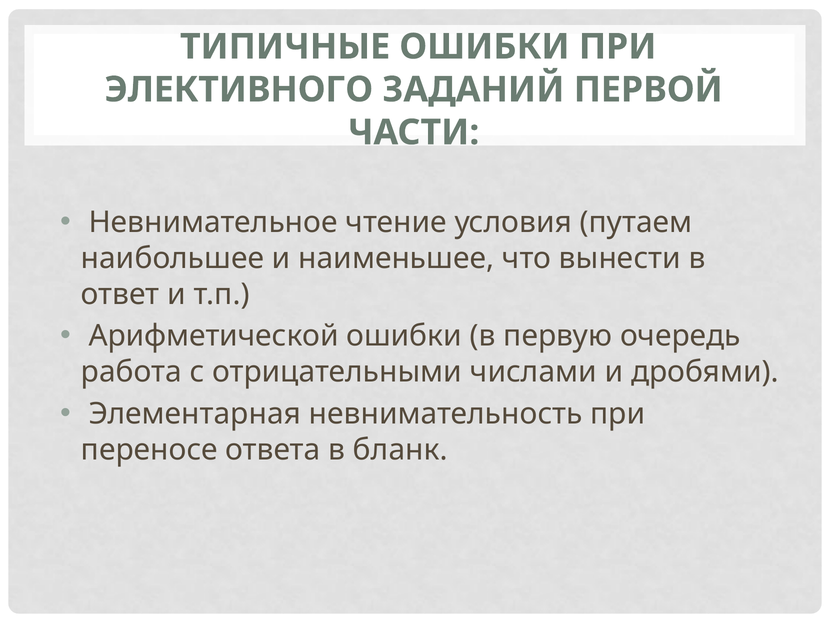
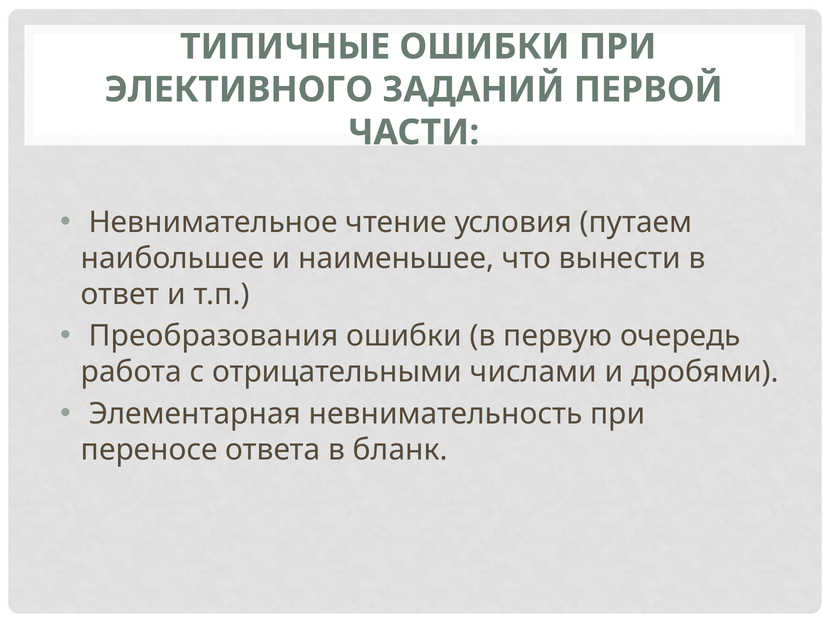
Арифметической: Арифметической -> Преобразования (214, 336)
